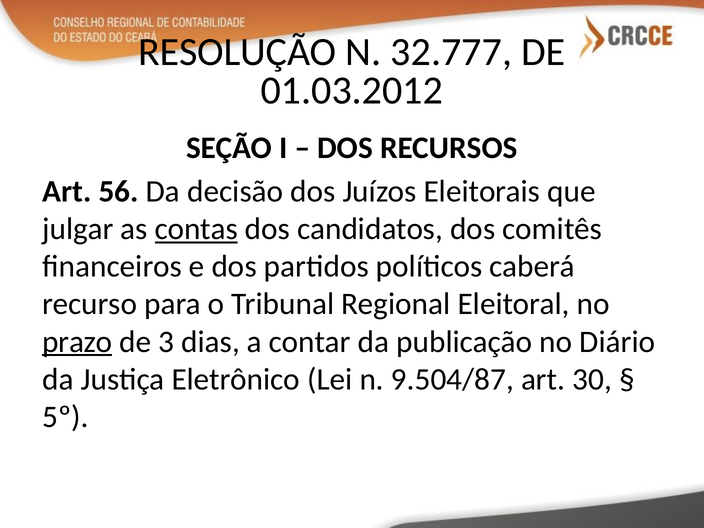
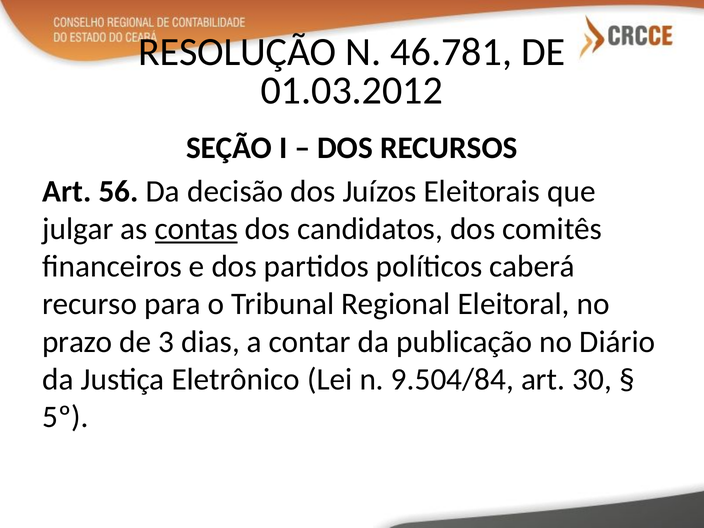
32.777: 32.777 -> 46.781 (451, 52)
prazo underline: present -> none (77, 342)
9.504/87: 9.504/87 -> 9.504/84 (452, 379)
